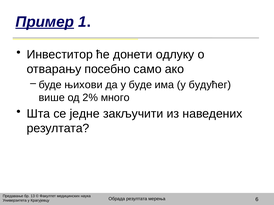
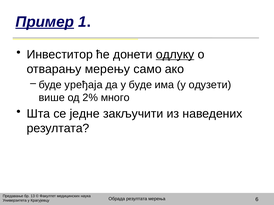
одлуку underline: none -> present (175, 55)
посебно: посебно -> мерењу (107, 69)
њихови: њихови -> уређаја (84, 85)
будућег: будућег -> одузети (210, 85)
